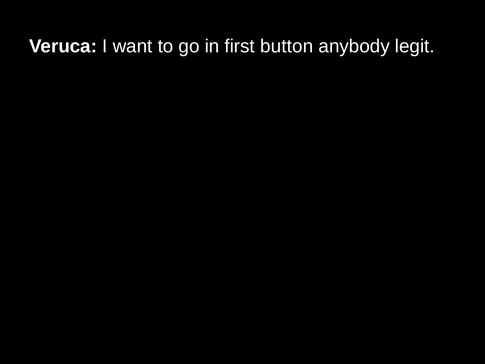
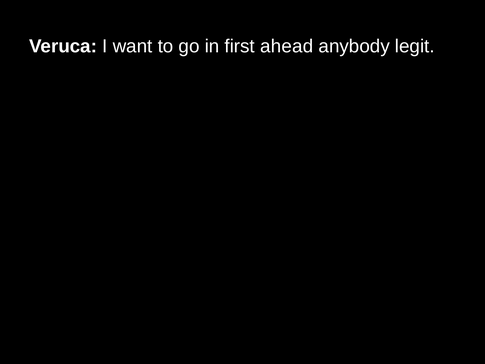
button: button -> ahead (287, 46)
